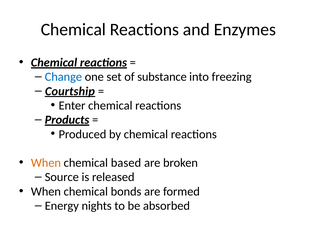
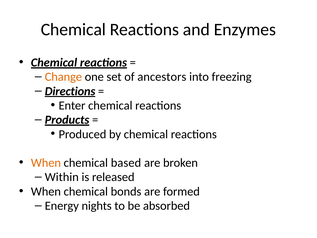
Change colour: blue -> orange (63, 77)
substance: substance -> ancestors (162, 77)
Courtship: Courtship -> Directions (70, 91)
Source: Source -> Within (62, 177)
